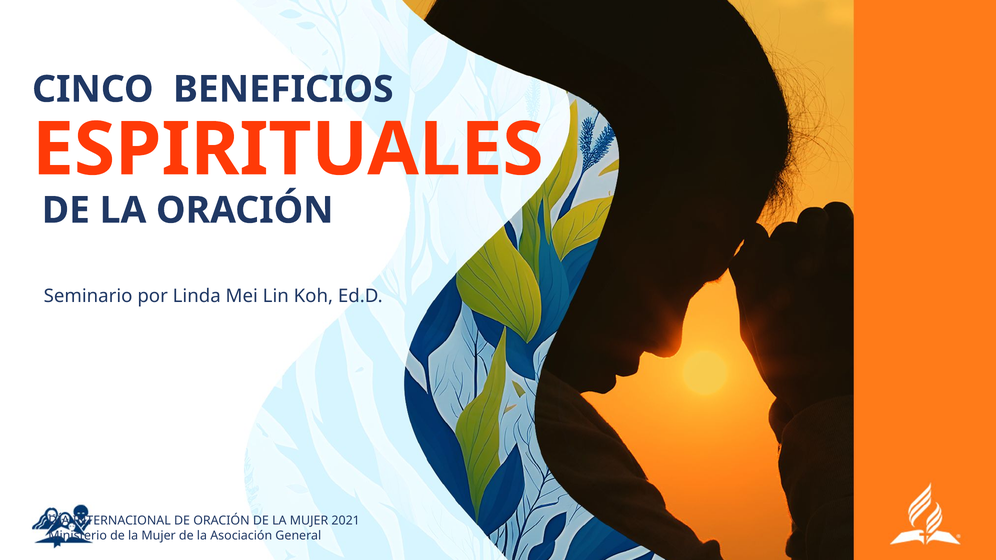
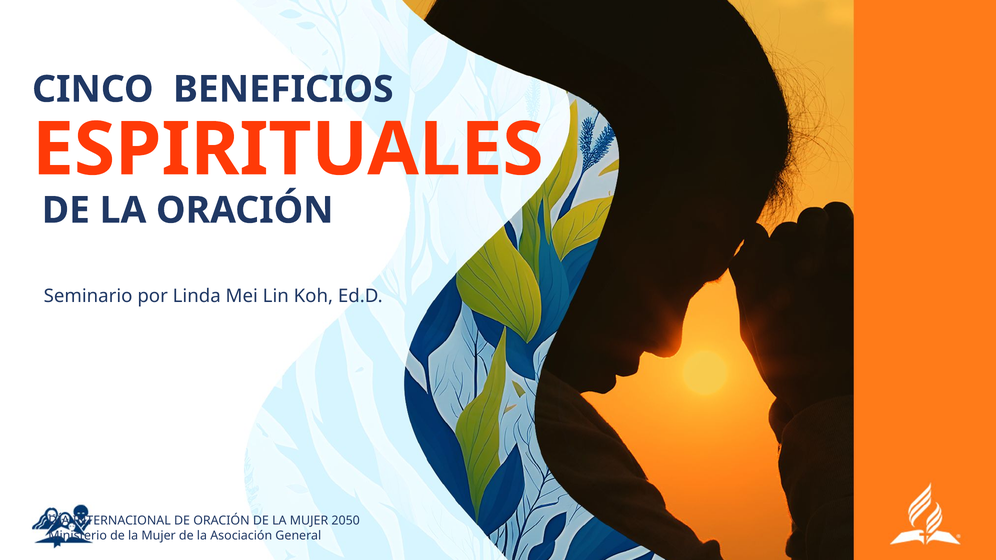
2021: 2021 -> 2050 (346, 521)
